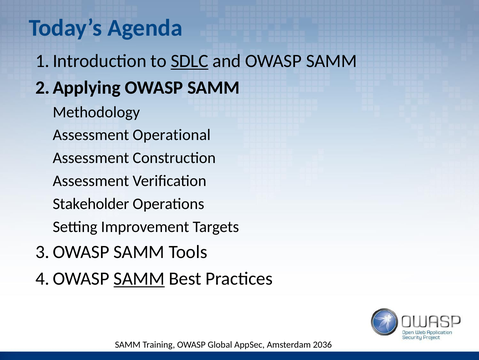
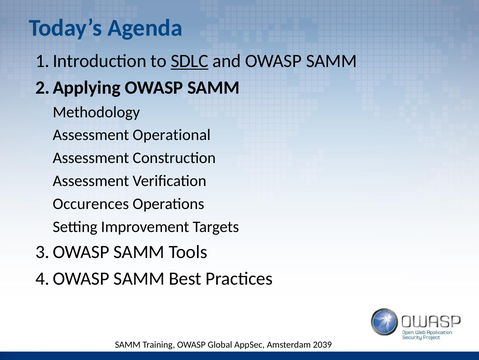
Stakeholder: Stakeholder -> Occurences (91, 203)
SAMM underline: present -> none (139, 278)
2036: 2036 -> 2039 (322, 344)
